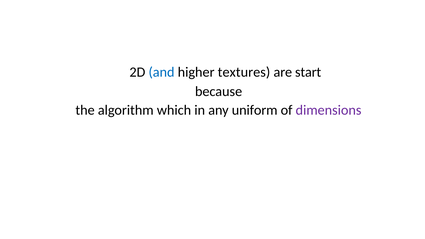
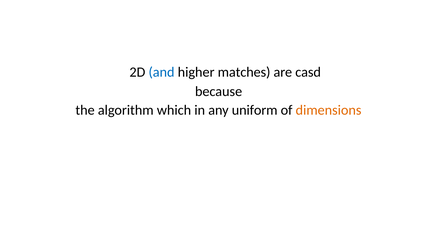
textures: textures -> matches (244, 72)
start: start -> casd (308, 72)
dimensions colour: purple -> orange (329, 110)
